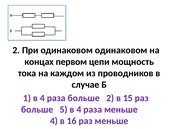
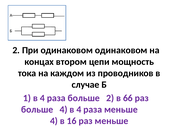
первом: первом -> втором (71, 62)
15: 15 -> 66 (128, 98)
больше 5: 5 -> 4 (64, 109)
